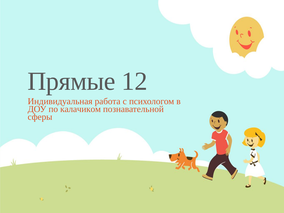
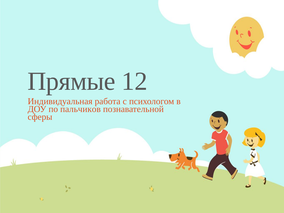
калачиком: калачиком -> пальчиков (80, 109)
